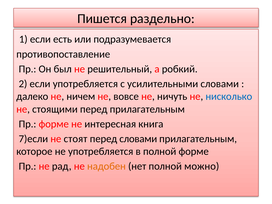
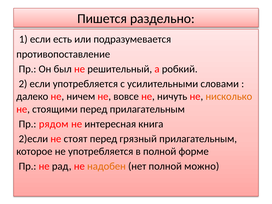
нисколько colour: blue -> orange (229, 96)
Пр форме: форме -> рядом (54, 124)
7)если: 7)если -> 2)если (33, 139)
перед словами: словами -> грязный (138, 139)
